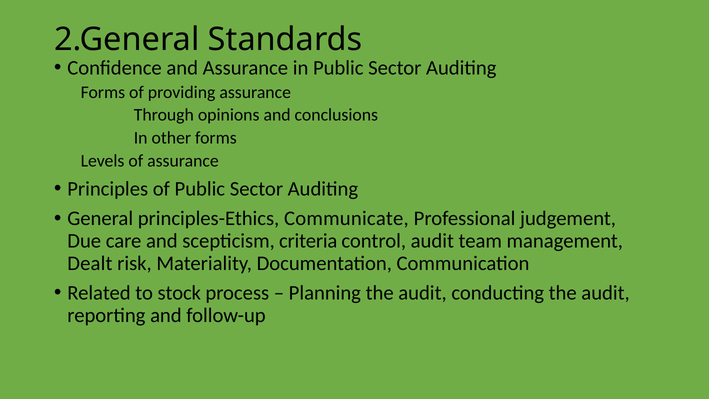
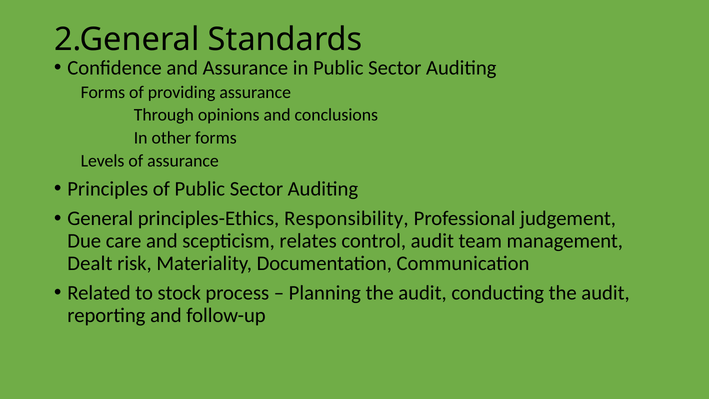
Communicate: Communicate -> Responsibility (346, 218)
criteria: criteria -> relates (308, 241)
